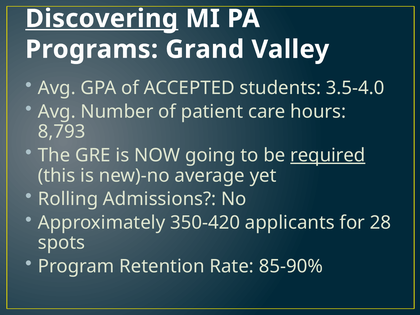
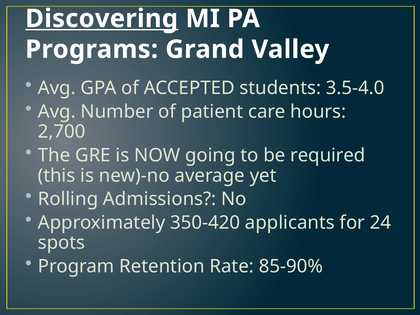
8,793: 8,793 -> 2,700 (62, 132)
required underline: present -> none (328, 155)
28: 28 -> 24 (381, 223)
